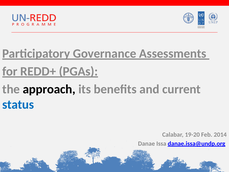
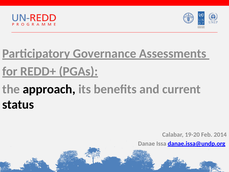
status colour: blue -> black (18, 104)
